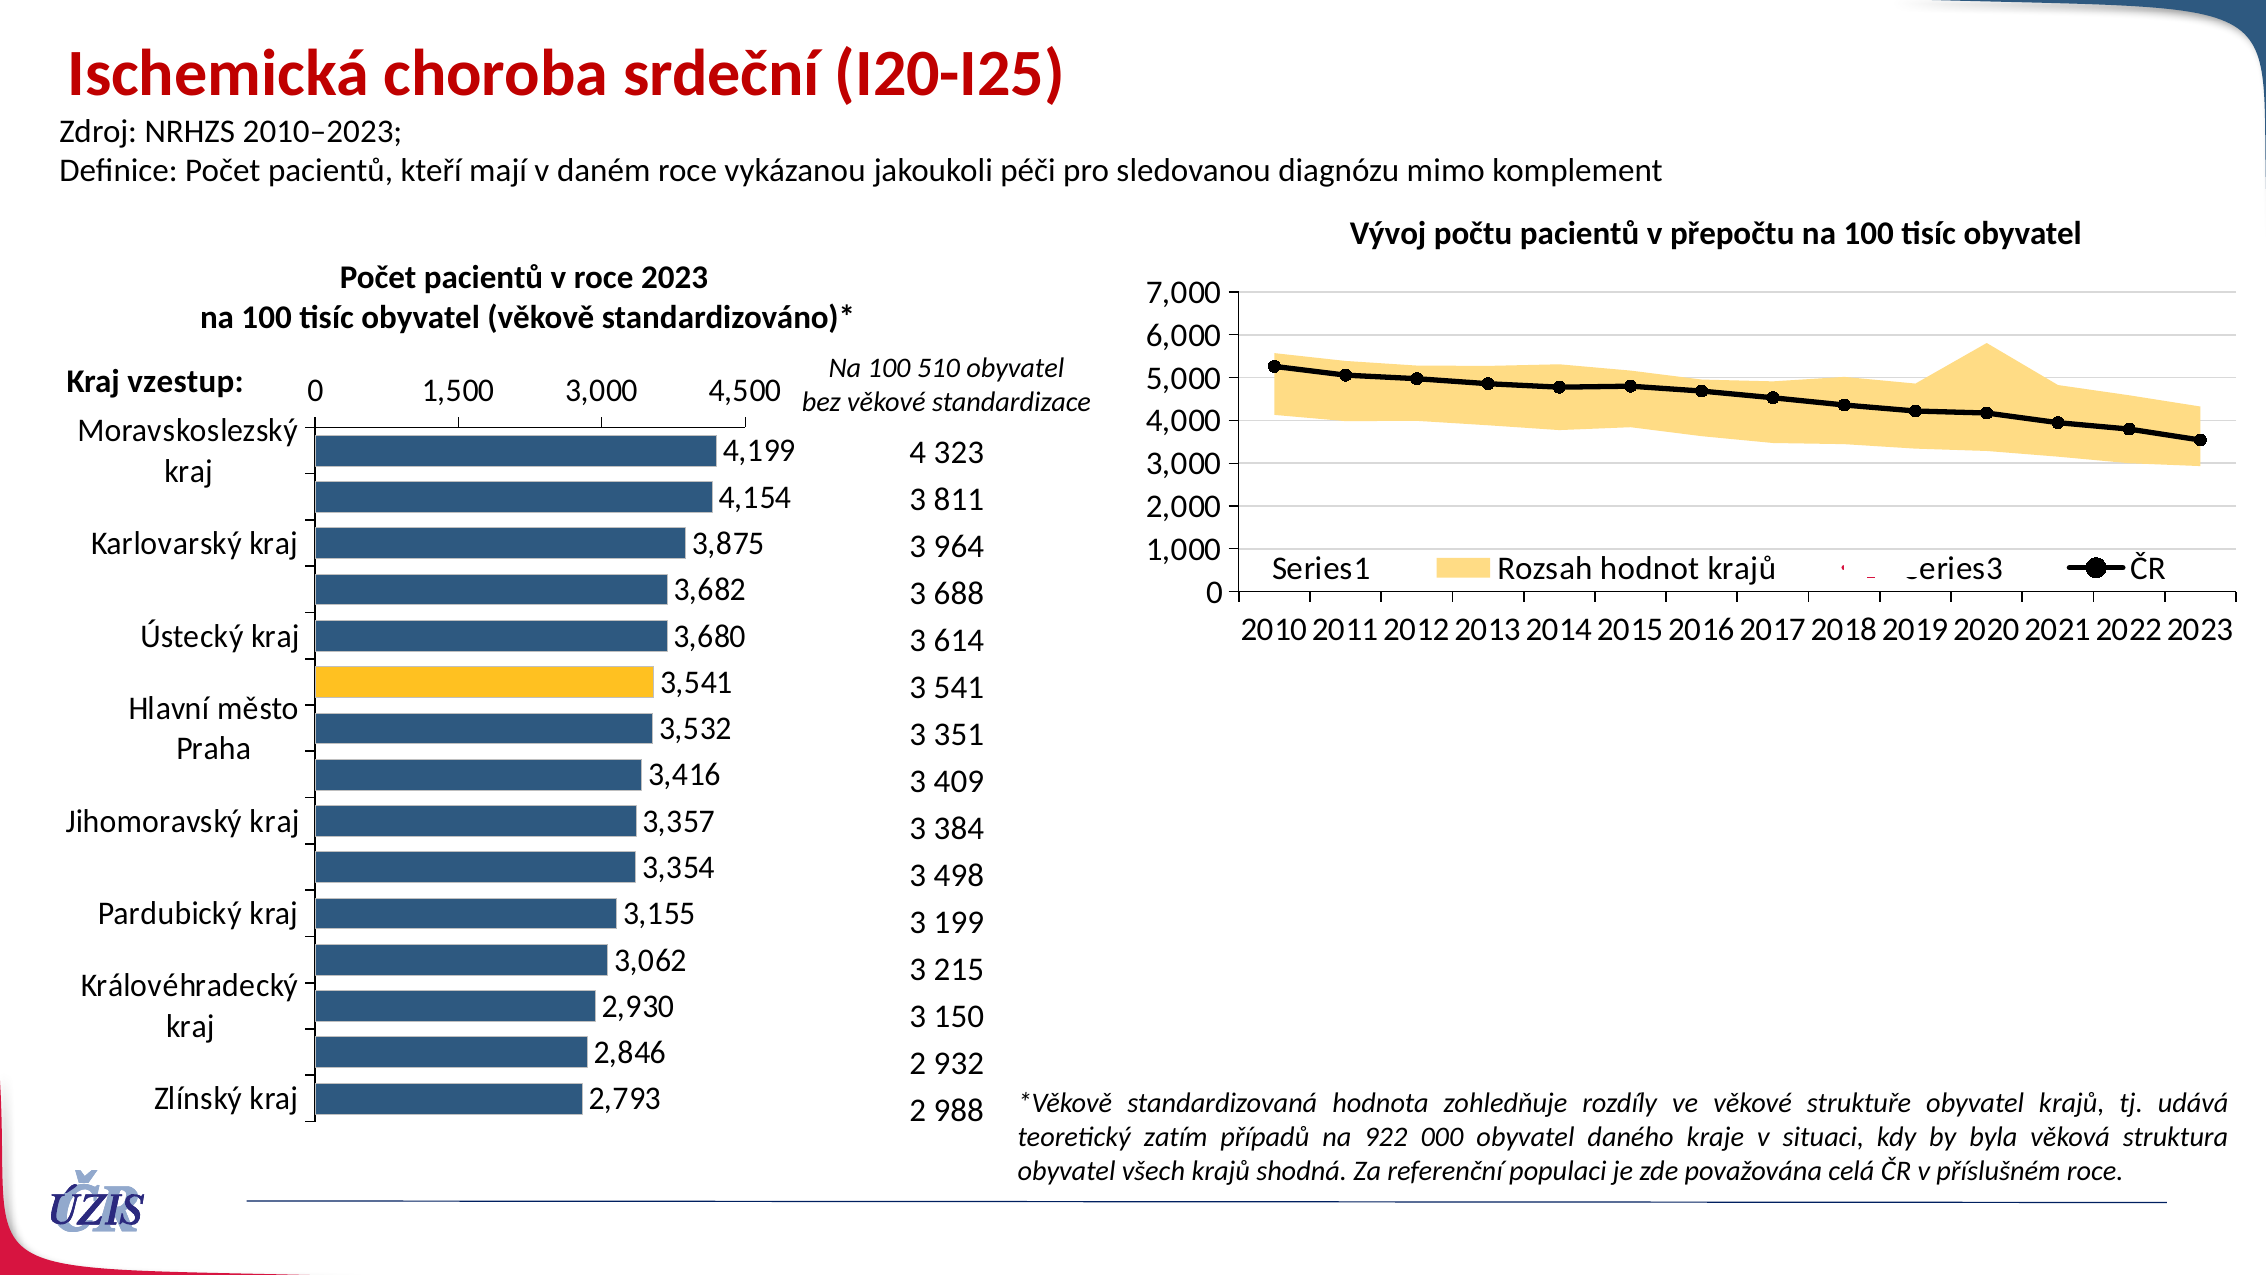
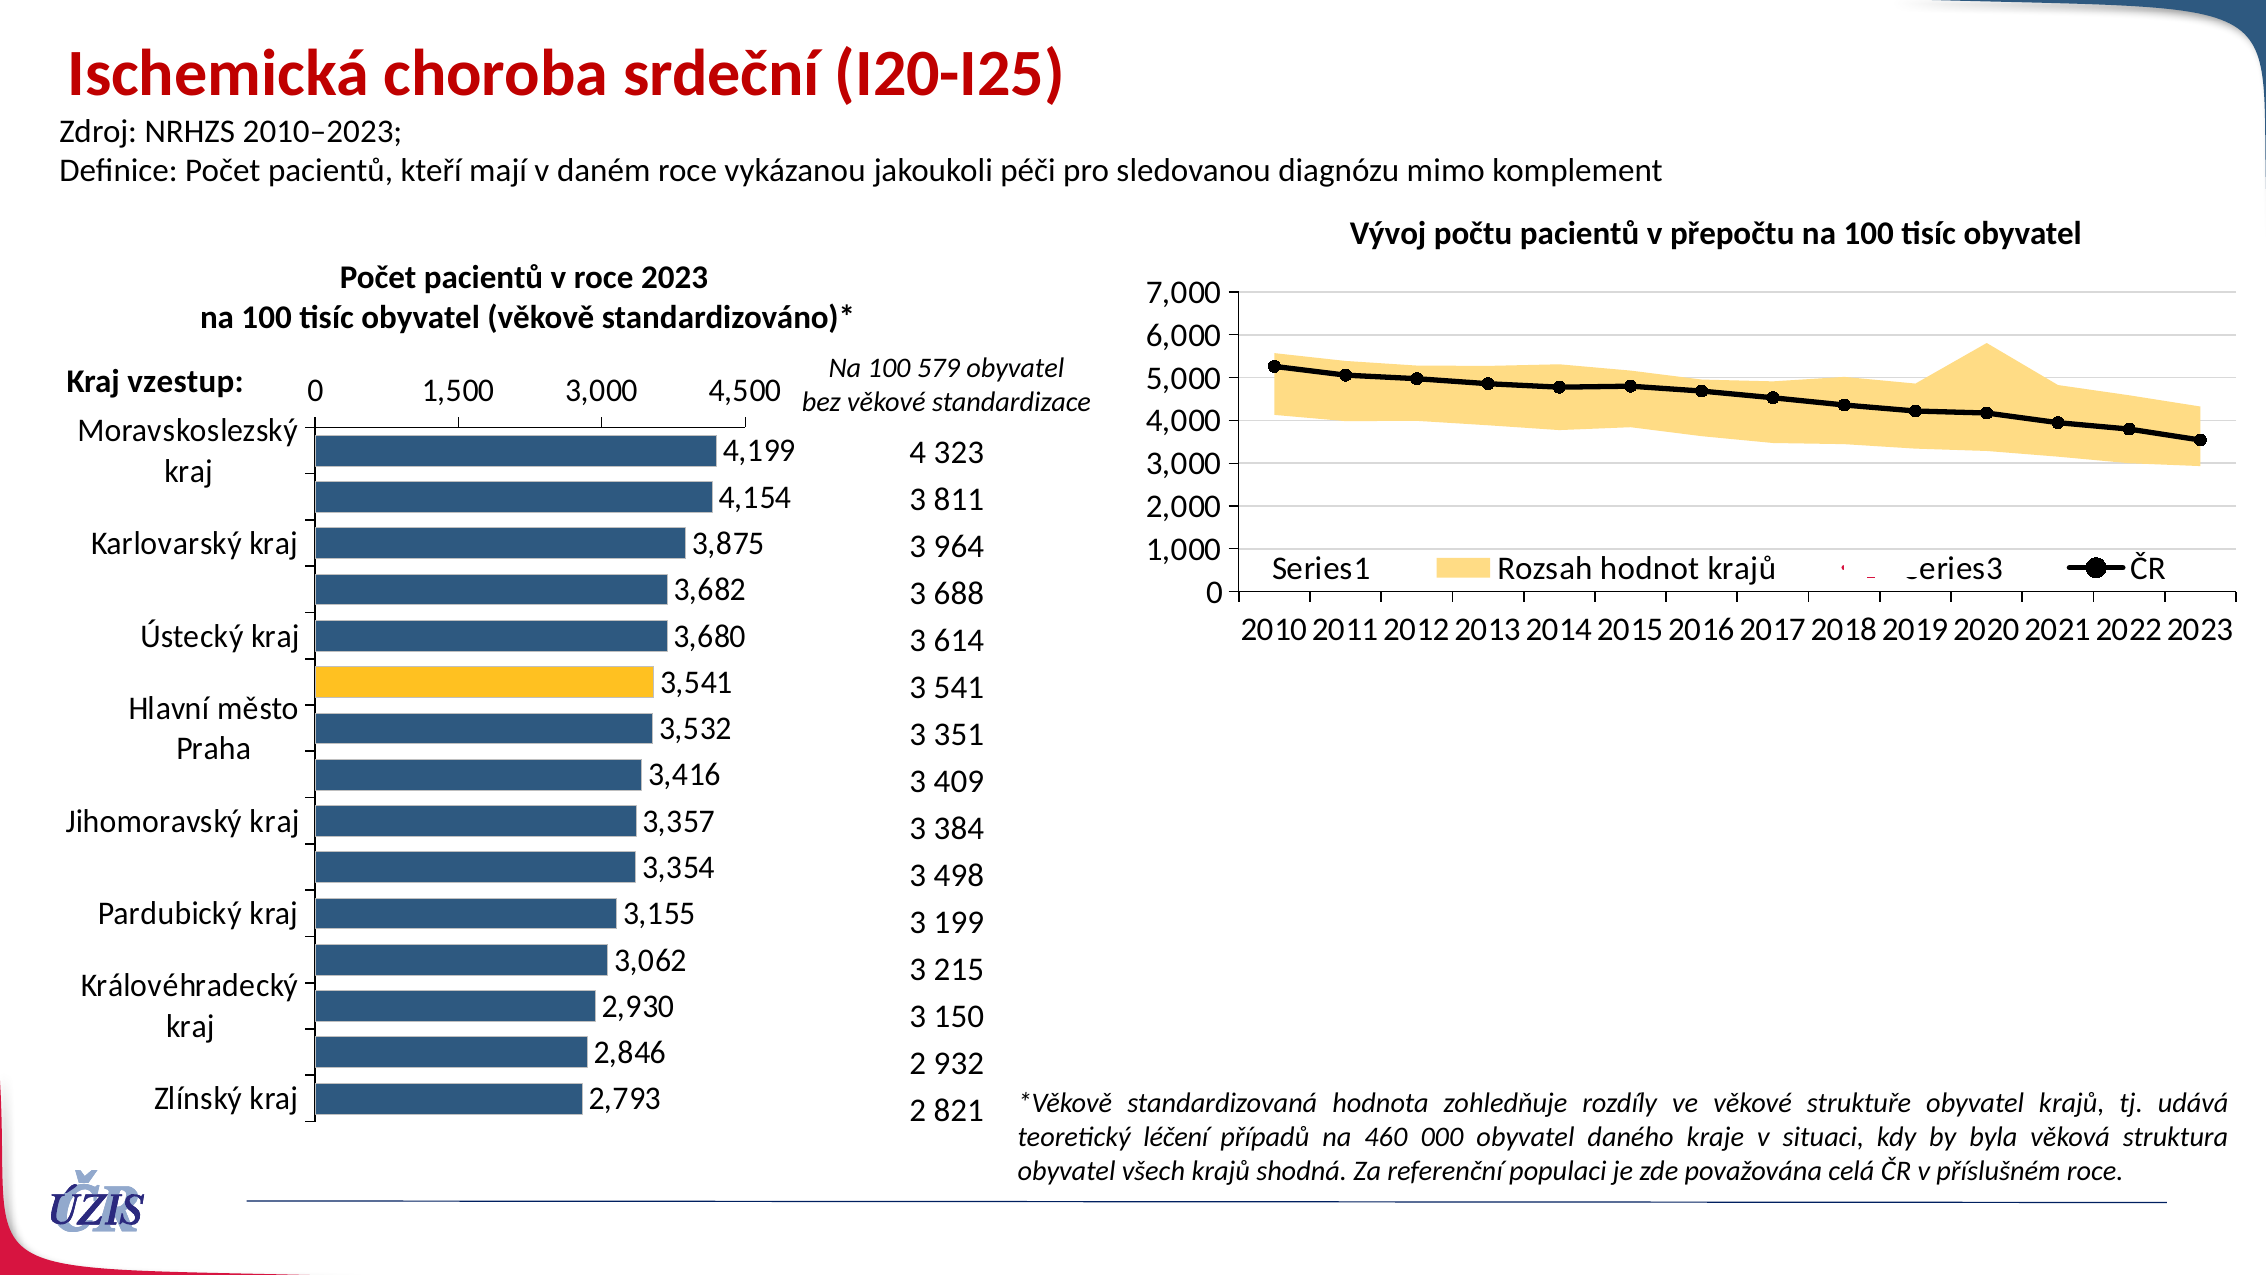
510: 510 -> 579 (939, 368)
988: 988 -> 821 (959, 1111)
zatím: zatím -> léčení (1176, 1137)
922: 922 -> 460 (1386, 1137)
